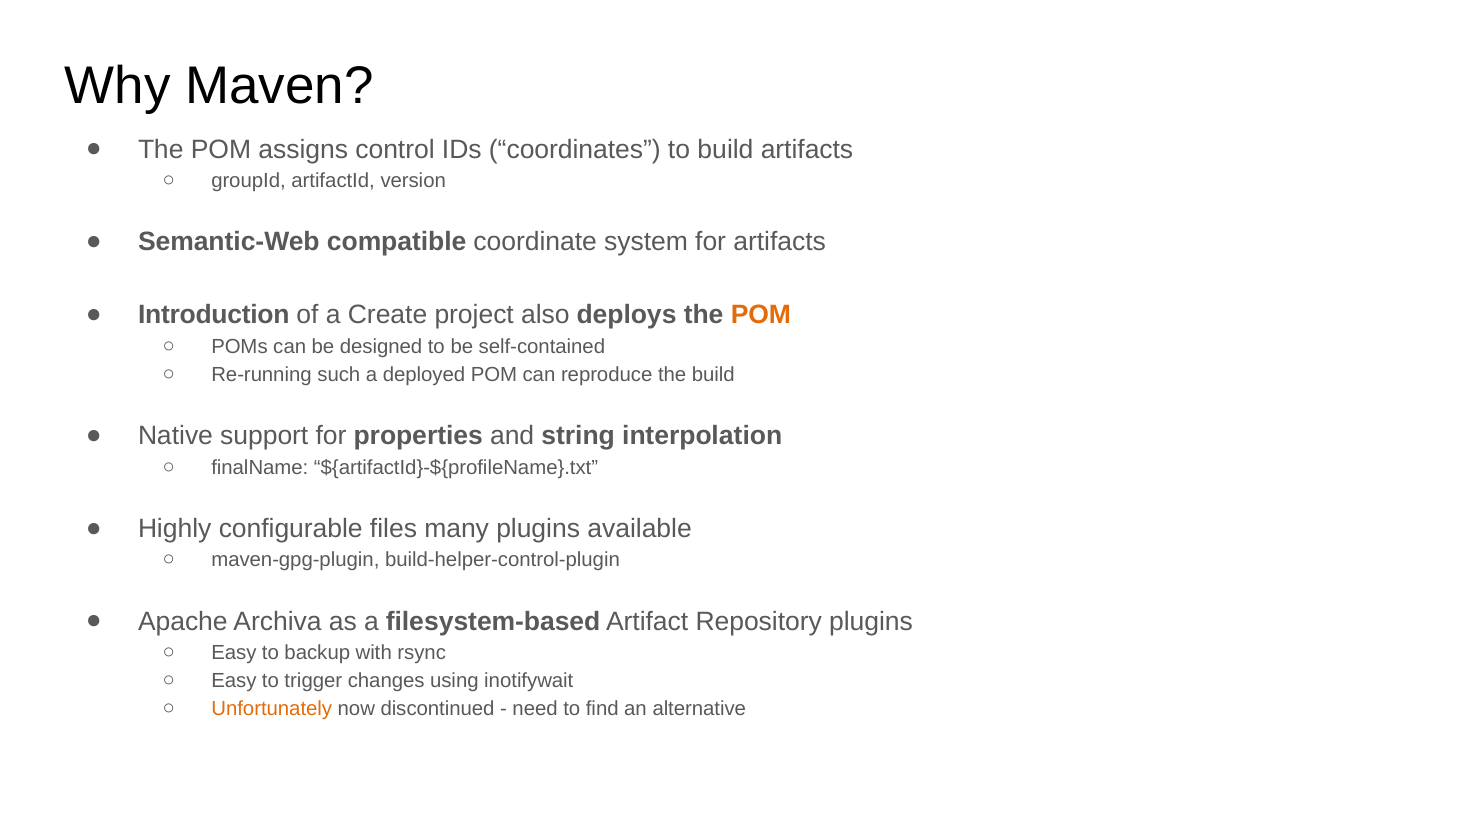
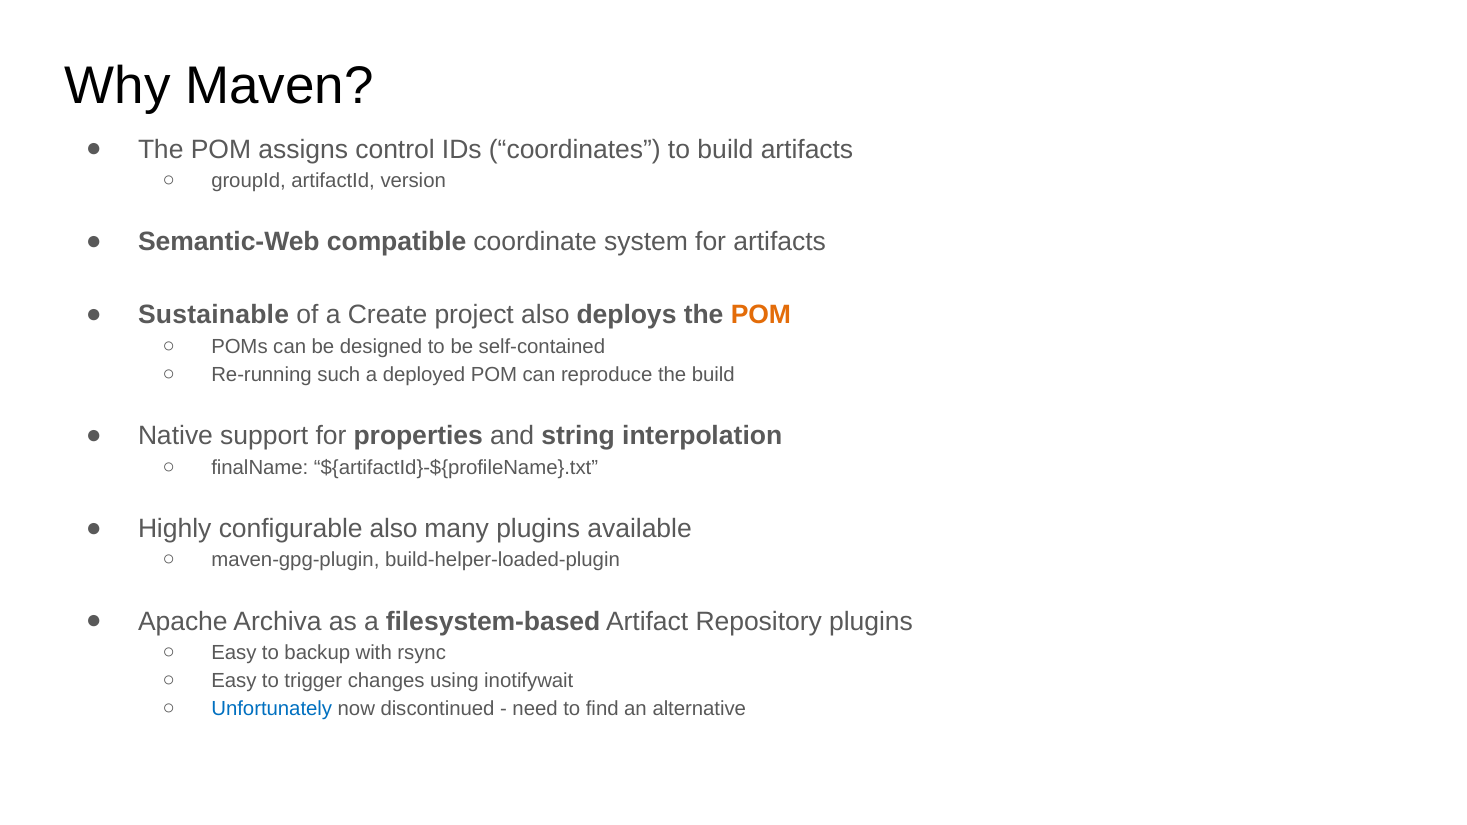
Introduction: Introduction -> Sustainable (214, 315)
configurable files: files -> also (394, 529)
build-helper-control-plugin: build-helper-control-plugin -> build-helper-loaded-plugin (502, 560)
Unfortunately colour: orange -> blue (272, 709)
